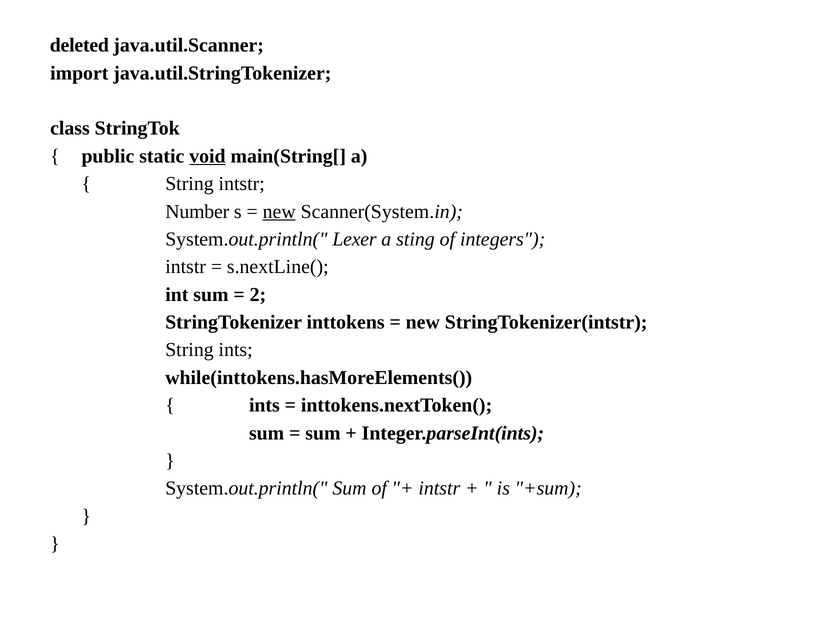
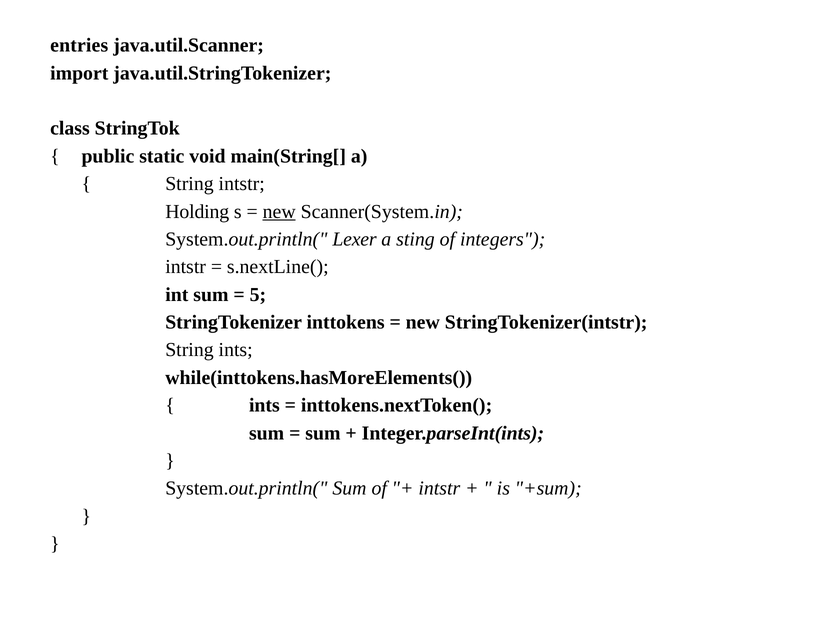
deleted: deleted -> entries (79, 45)
void underline: present -> none (207, 156)
Number: Number -> Holding (197, 211)
2: 2 -> 5 (258, 294)
